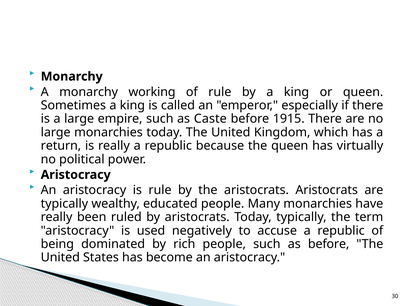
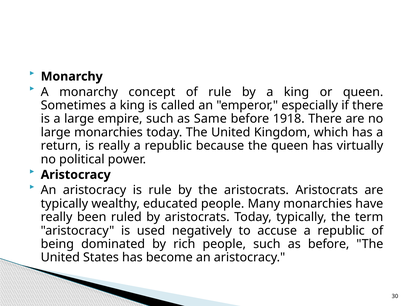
working: working -> concept (152, 92)
Caste: Caste -> Same (210, 119)
1915: 1915 -> 1918 (289, 119)
